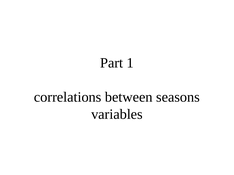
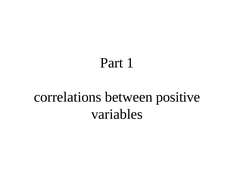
seasons: seasons -> positive (178, 97)
